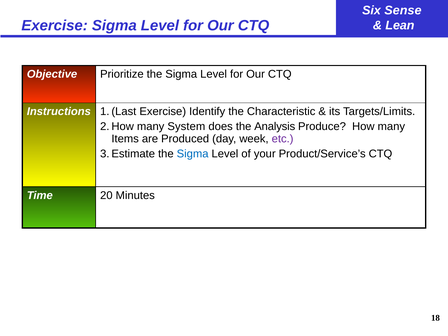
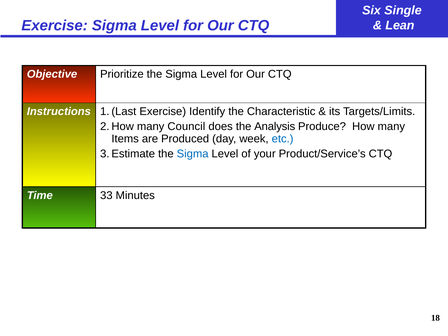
Sense: Sense -> Single (403, 10)
System: System -> Council (186, 126)
etc colour: purple -> blue (283, 139)
20: 20 -> 33 (106, 195)
